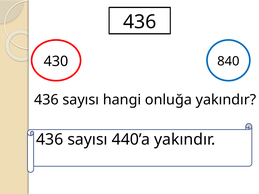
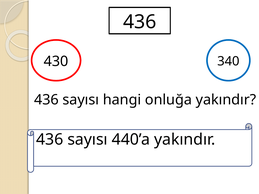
840: 840 -> 340 (228, 61)
